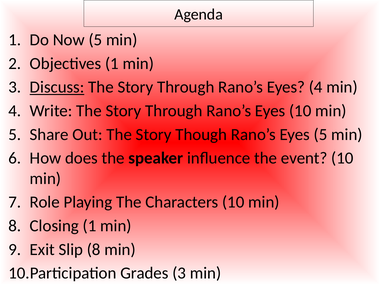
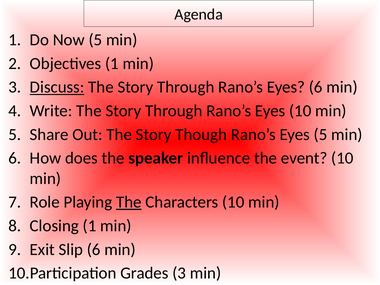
Eyes 4: 4 -> 6 (316, 87)
The underline: none -> present (129, 202)
Slip 8: 8 -> 6 (94, 249)
